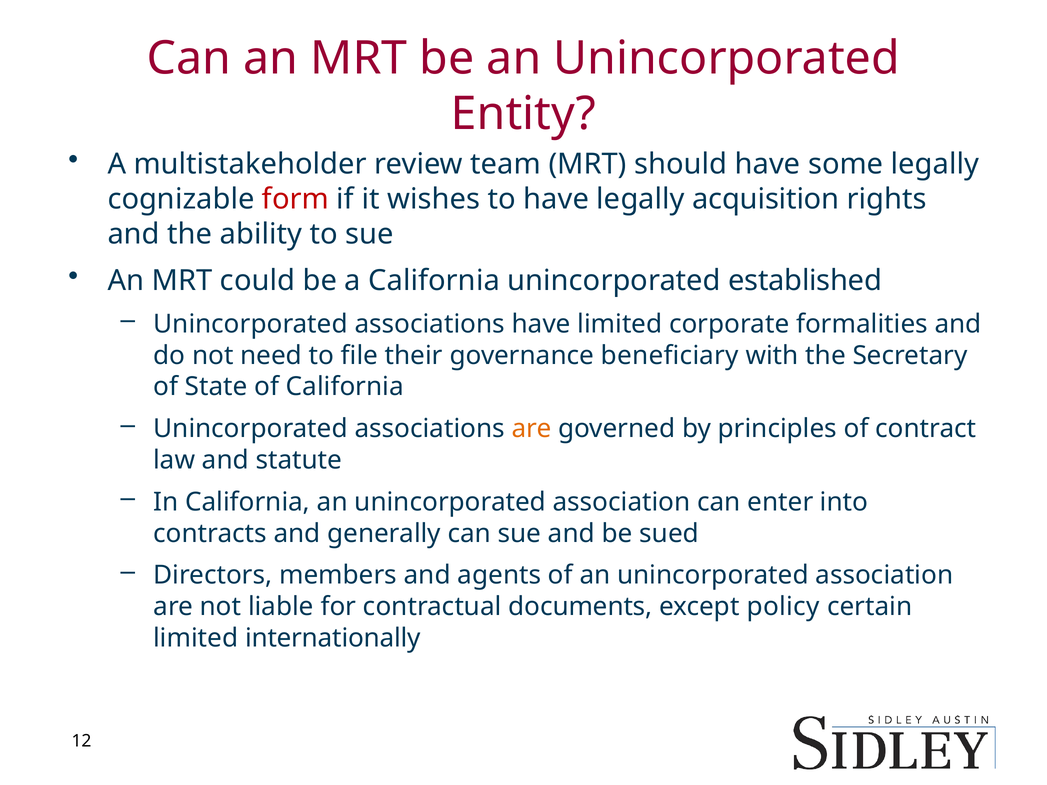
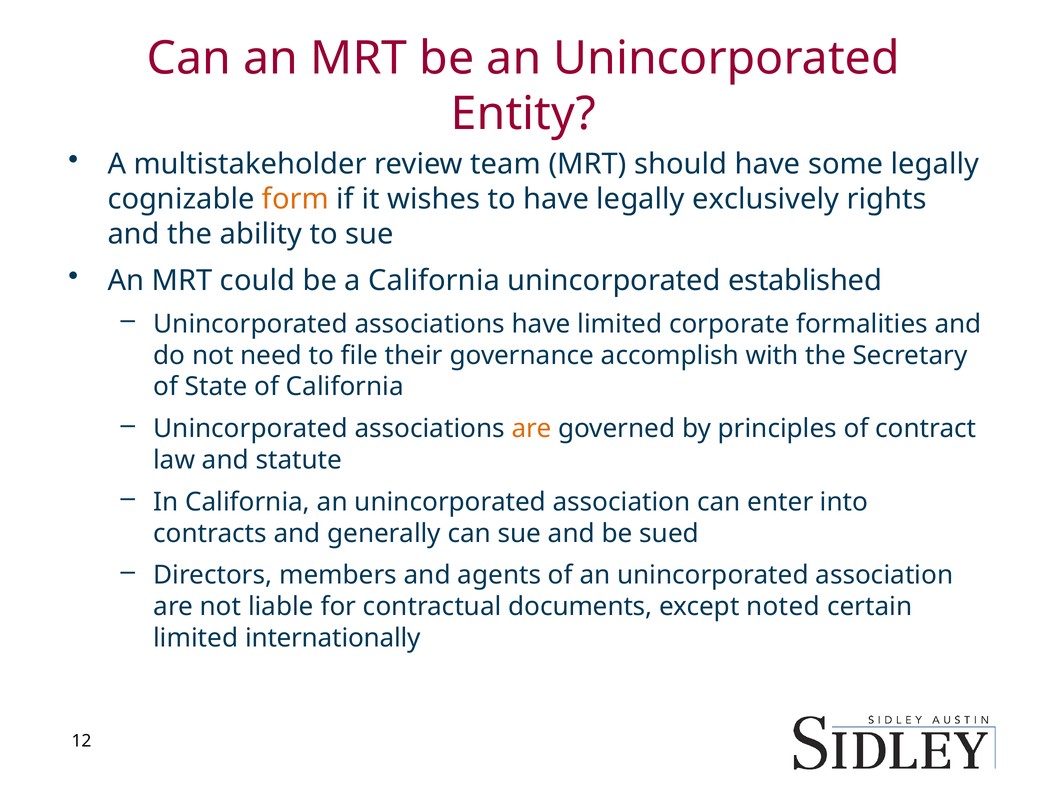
form colour: red -> orange (295, 199)
acquisition: acquisition -> exclusively (766, 199)
beneficiary: beneficiary -> accomplish (670, 356)
policy: policy -> noted (783, 607)
